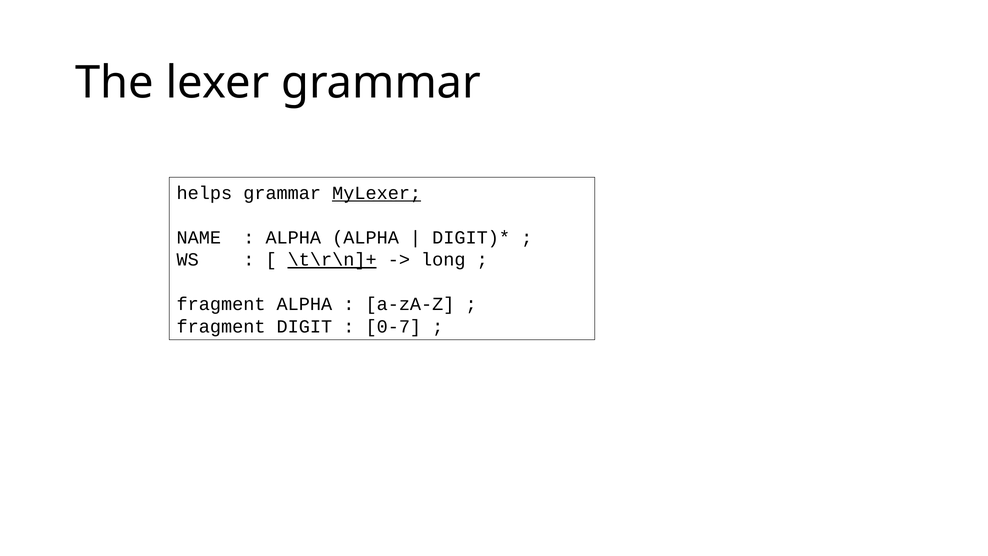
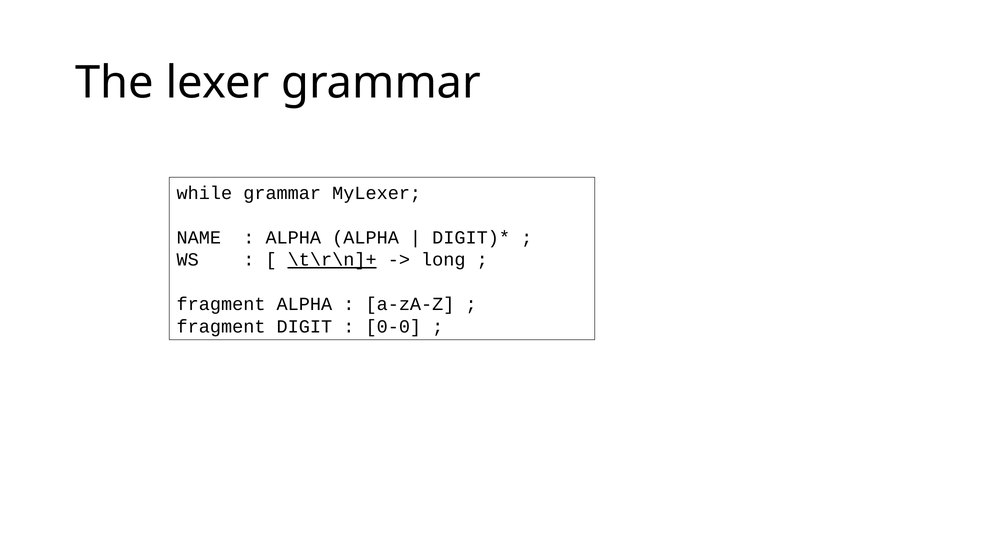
helps: helps -> while (204, 193)
MyLexer underline: present -> none (377, 193)
0-7: 0-7 -> 0-0 (393, 326)
